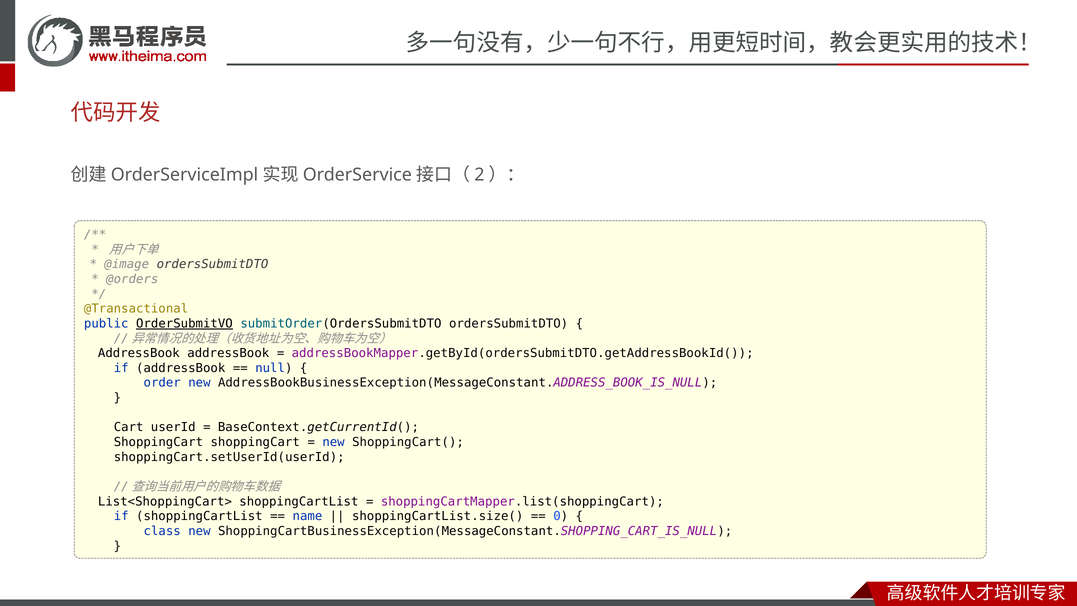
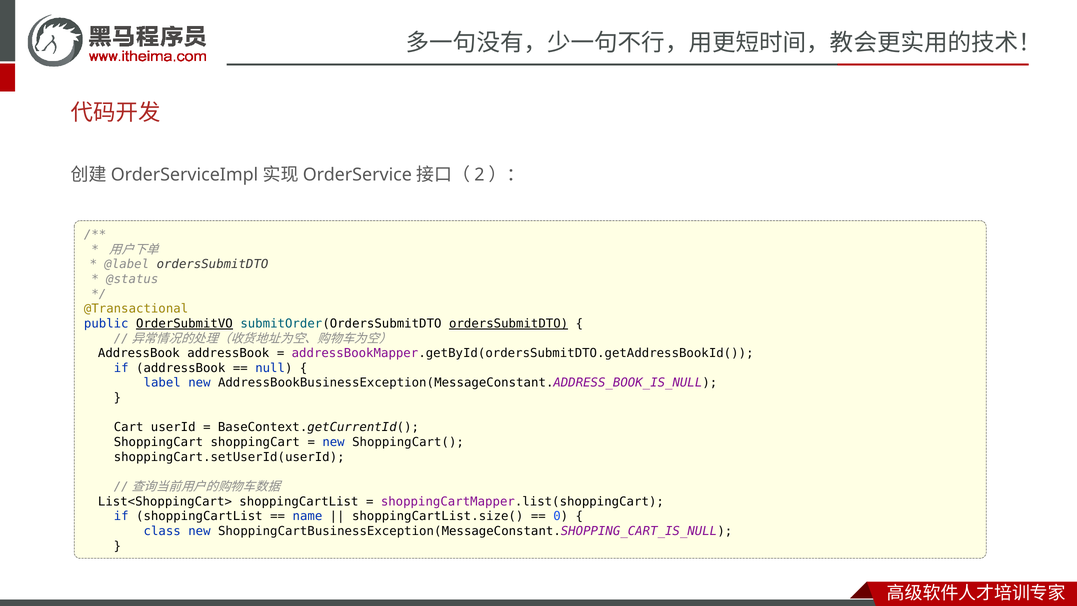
@image: @image -> @label (127, 264)
@orders: @orders -> @status (132, 279)
ordersSubmitDTO underline: none -> present (509, 324)
order: order -> label (162, 383)
